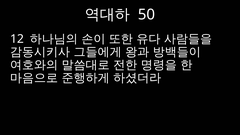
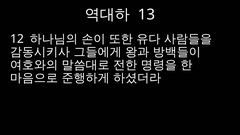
50: 50 -> 13 (147, 14)
